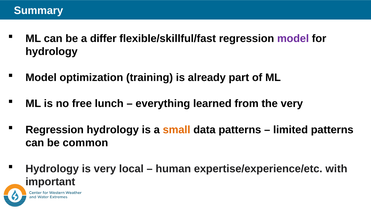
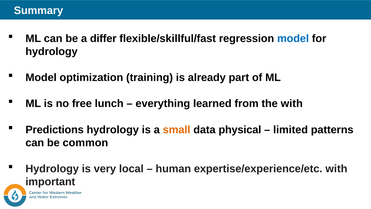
model colour: purple -> blue (293, 39)
the very: very -> with (292, 103)
Regression: Regression -> Predictions (55, 129)
data patterns: patterns -> physical (240, 129)
